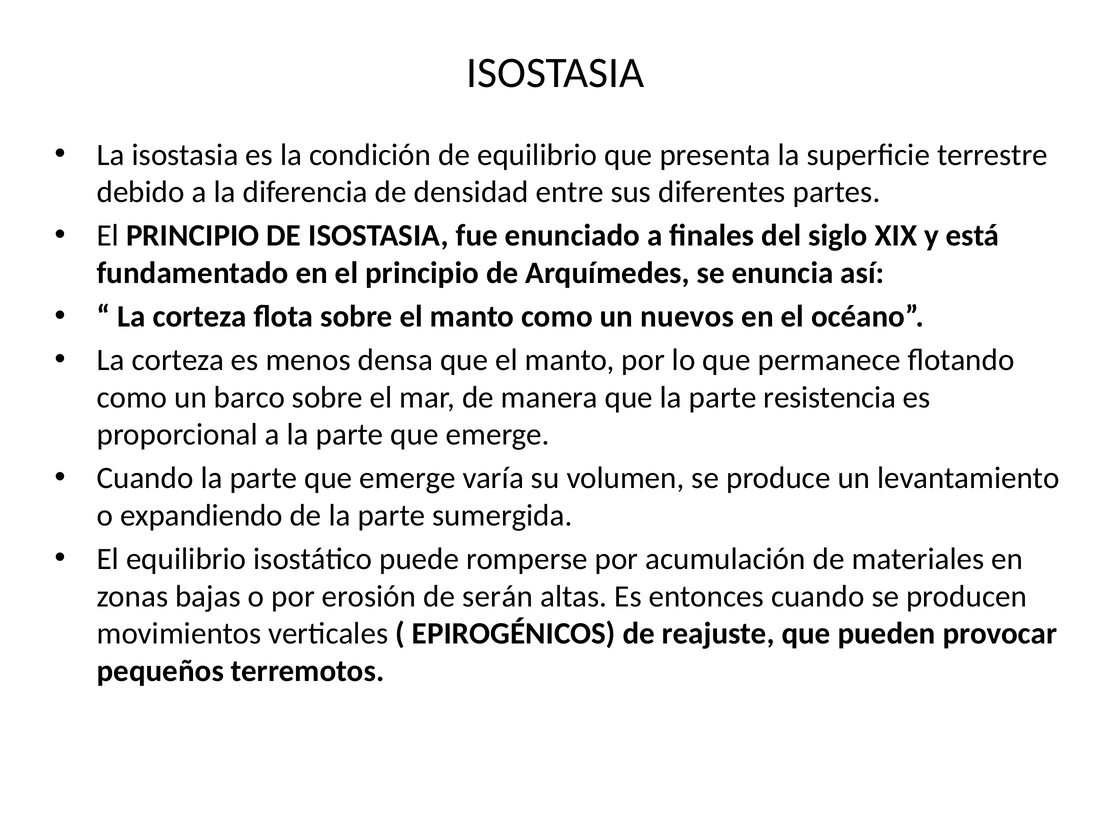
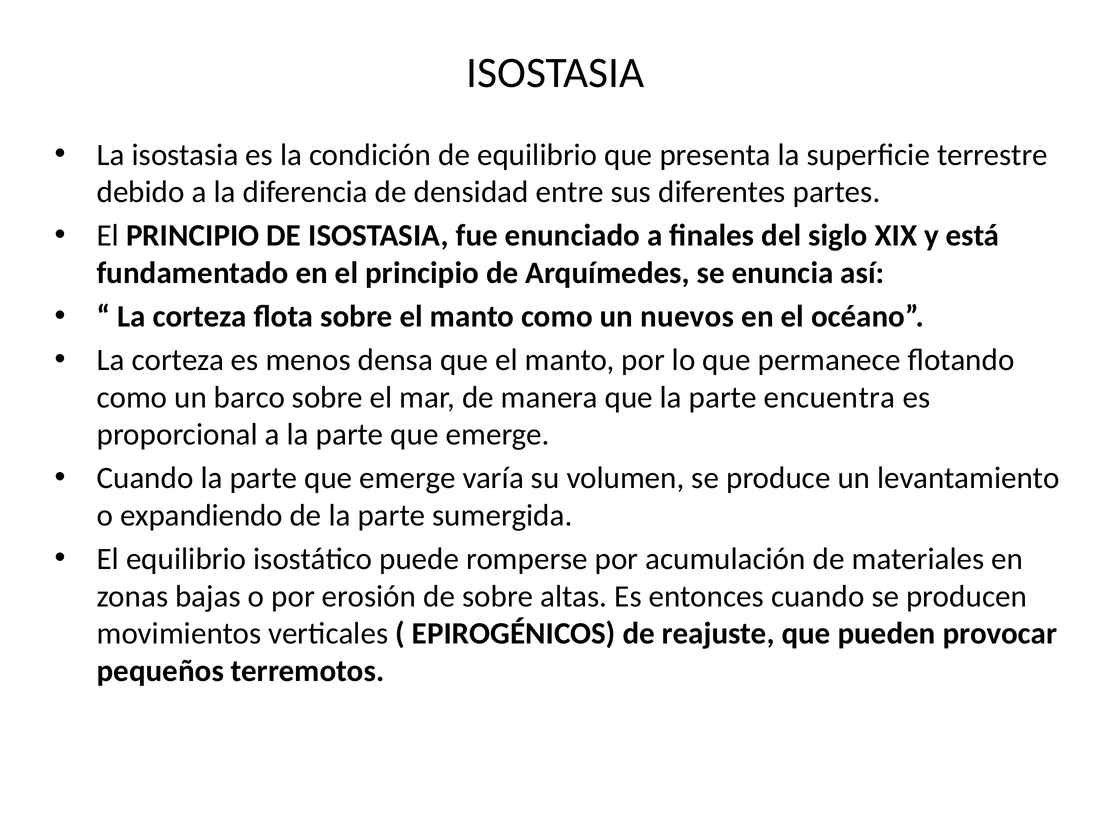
resistencia: resistencia -> encuentra (830, 397)
de serán: serán -> sobre (498, 596)
